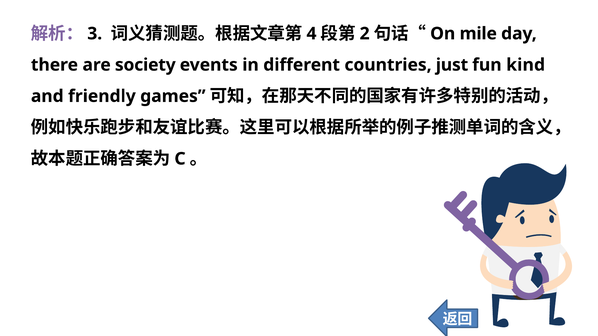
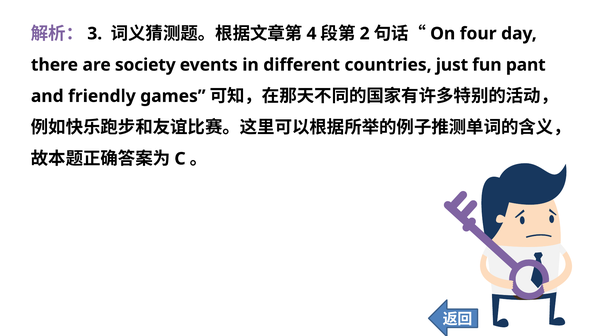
mile: mile -> four (478, 34)
kind: kind -> pant (526, 65)
